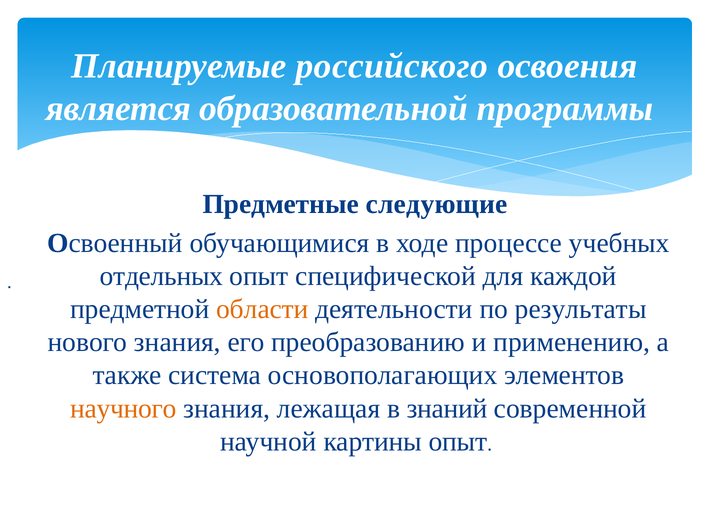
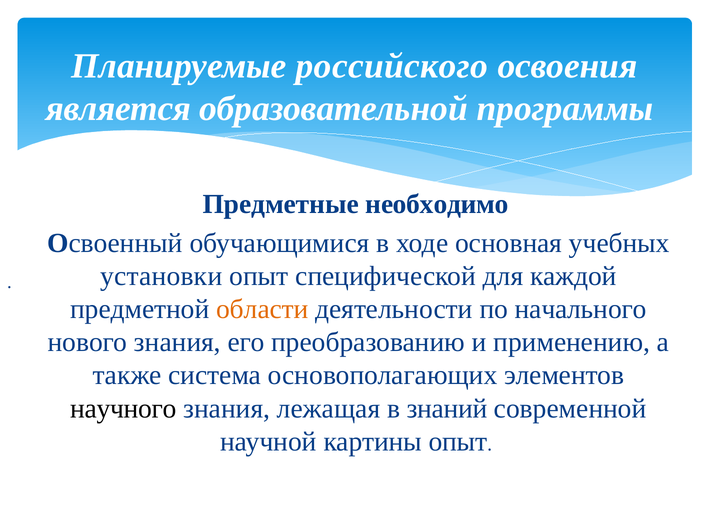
следующие: следующие -> необходимо (437, 204)
процессе: процессе -> основная (509, 243)
отдельных: отдельных -> установки (161, 276)
результаты: результаты -> начального (581, 309)
научного colour: orange -> black (124, 408)
